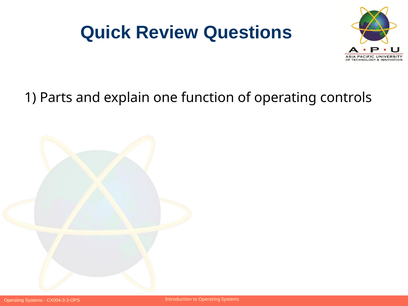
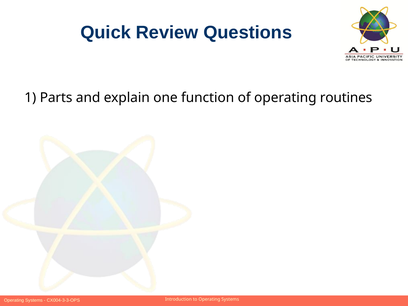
controls: controls -> routines (346, 98)
